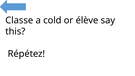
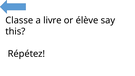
cold: cold -> livre (52, 20)
